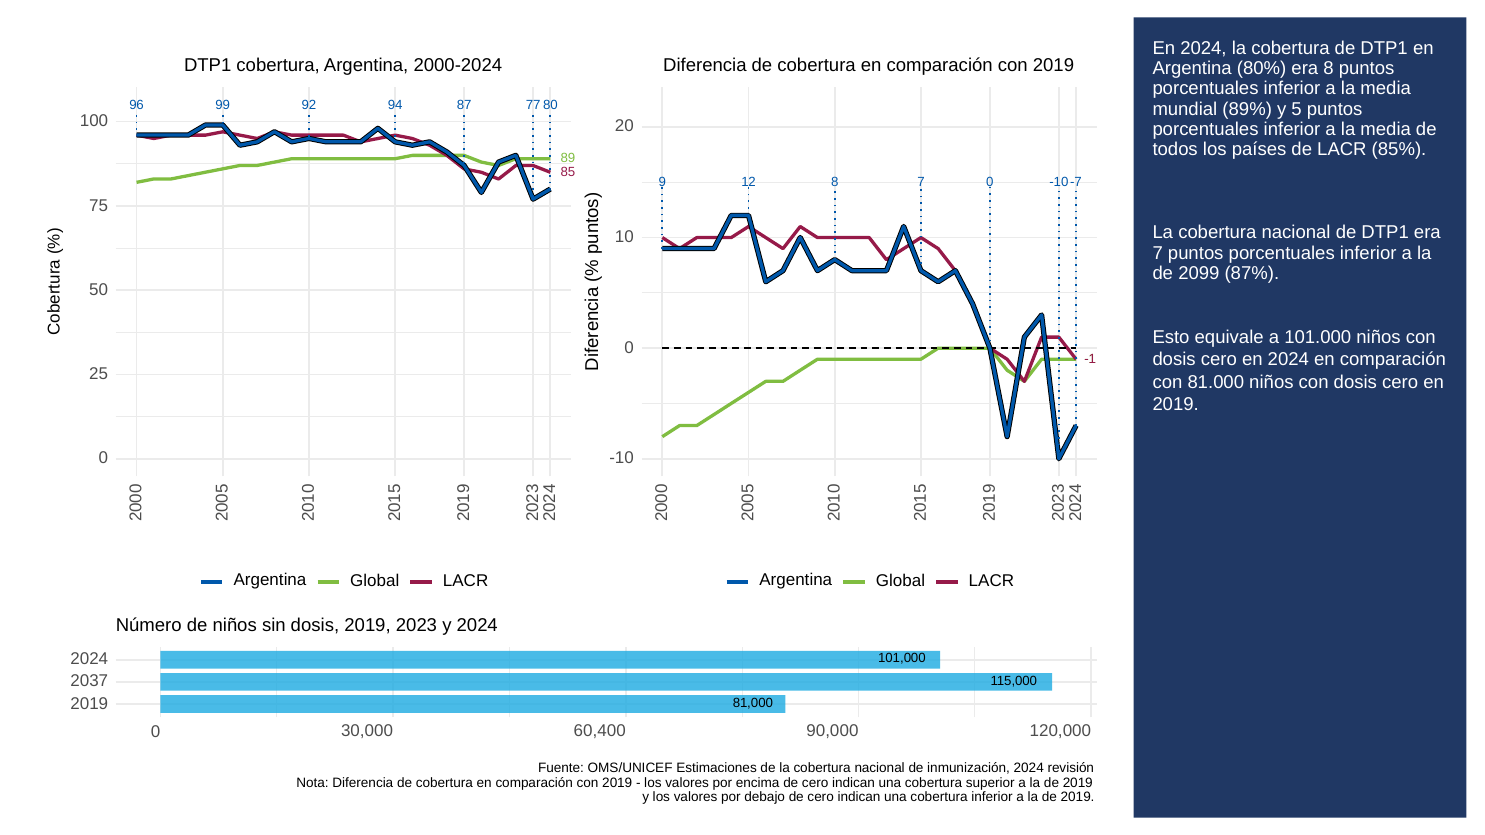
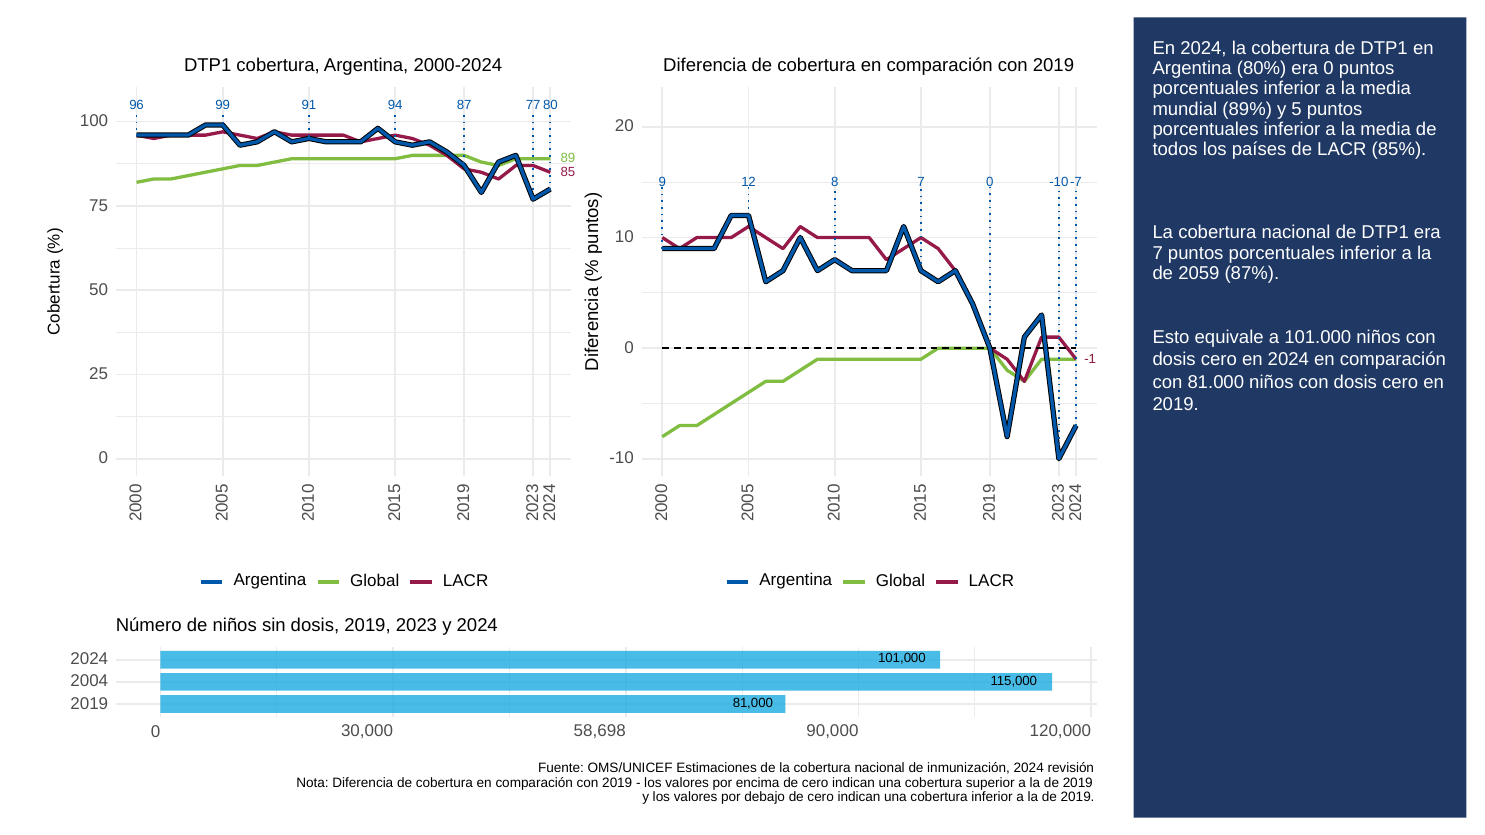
era 8: 8 -> 0 (1328, 69)
92: 92 -> 91 (309, 105)
2099: 2099 -> 2059 (1199, 273)
2037: 2037 -> 2004 (89, 682)
60,400: 60,400 -> 58,698 (600, 731)
